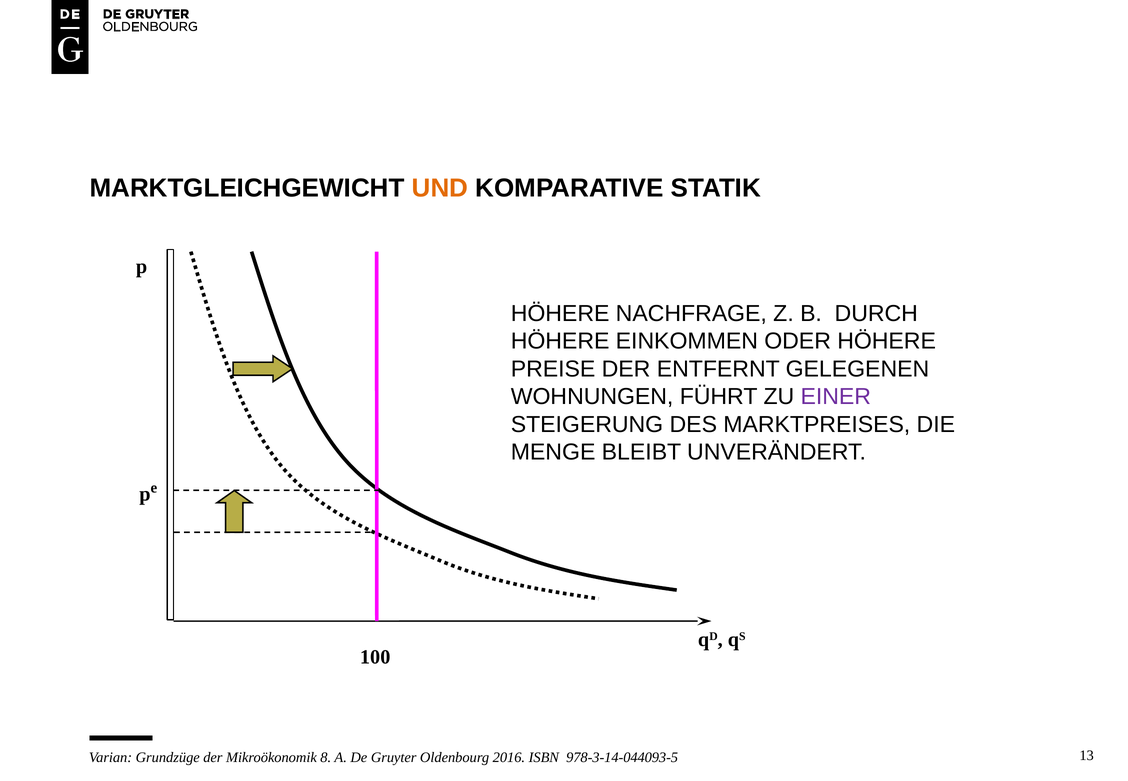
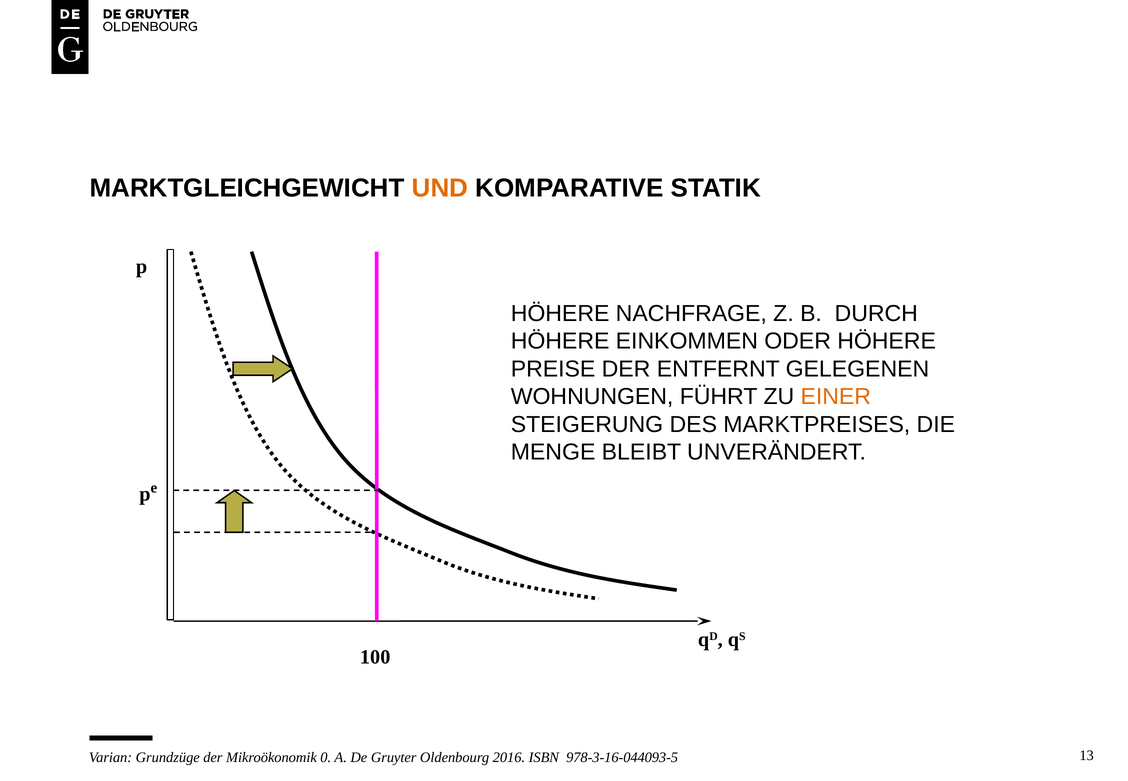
EINER colour: purple -> orange (836, 397)
8: 8 -> 0 (326, 758)
978-3-14-044093-5: 978-3-14-044093-5 -> 978-3-16-044093-5 (622, 758)
